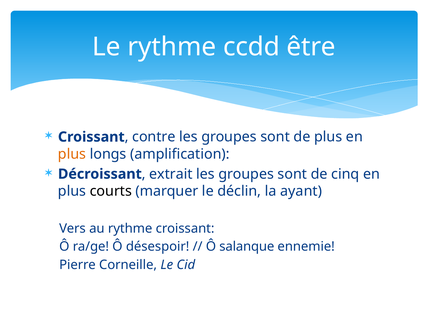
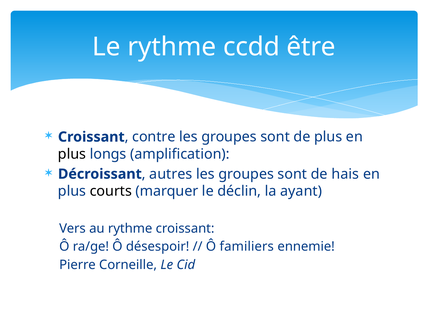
plus colour: orange -> black (72, 154)
extrait: extrait -> autres (171, 174)
cinq: cinq -> hais (345, 174)
salanque: salanque -> familiers (247, 247)
